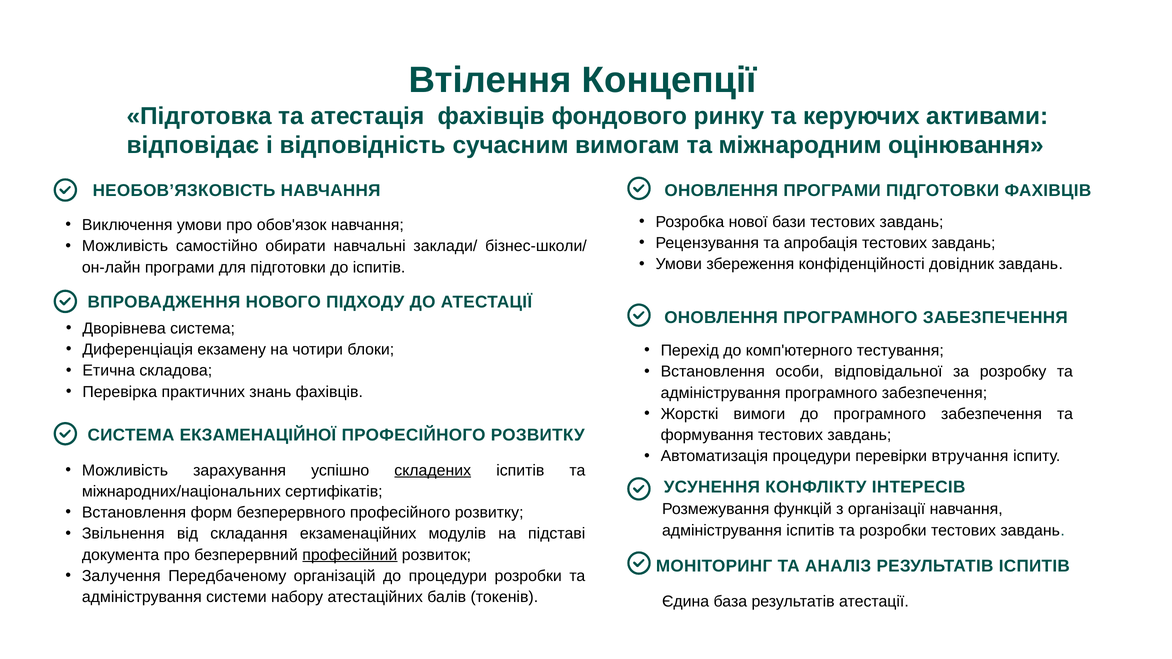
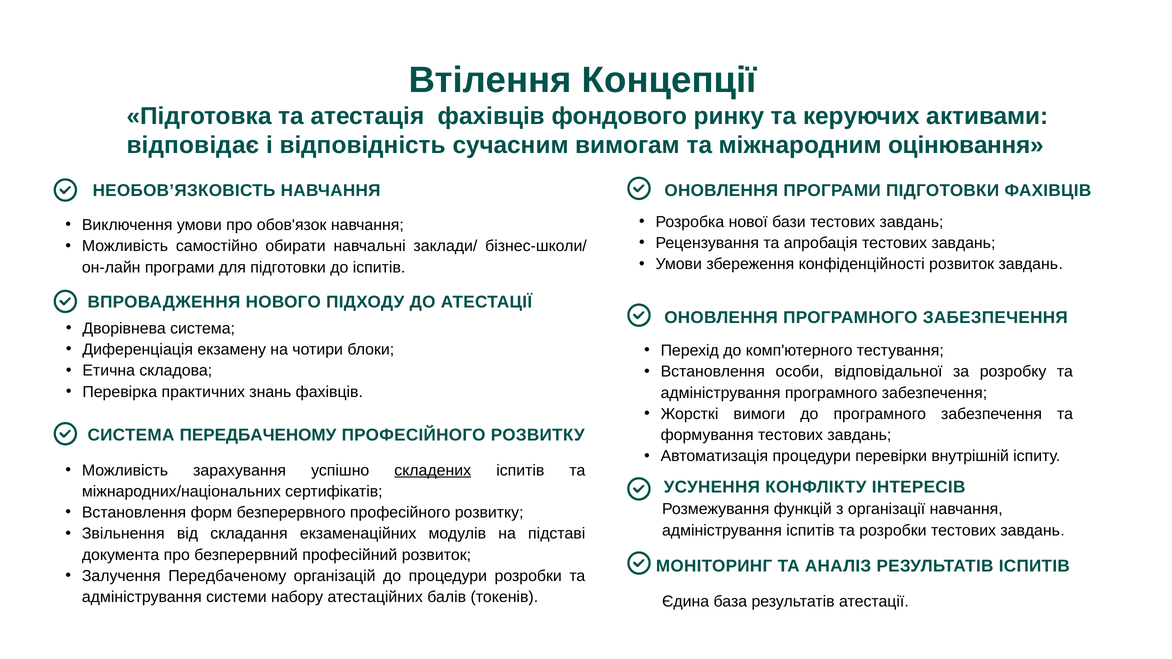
конфіденційності довідник: довідник -> розвиток (962, 264)
СИСТЕМА ЕКЗАМЕНАЦІЙНОЇ: ЕКЗАМЕНАЦІЙНОЇ -> ПЕРЕДБАЧЕНОМУ (258, 435)
втручання: втручання -> внутрішній (970, 457)
професійний underline: present -> none (350, 555)
